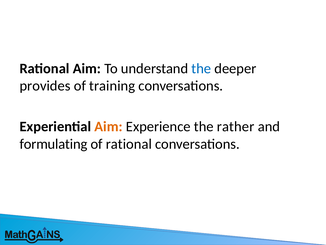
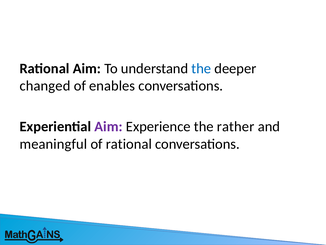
provides: provides -> changed (45, 86)
training: training -> enables (112, 86)
Aim colour: orange -> purple (108, 126)
formulating: formulating -> meaningful (53, 144)
